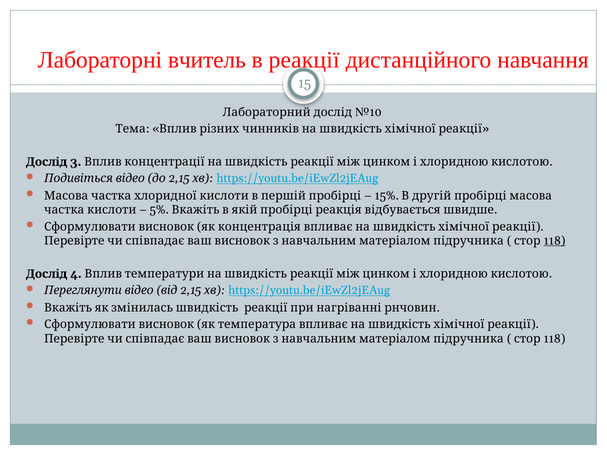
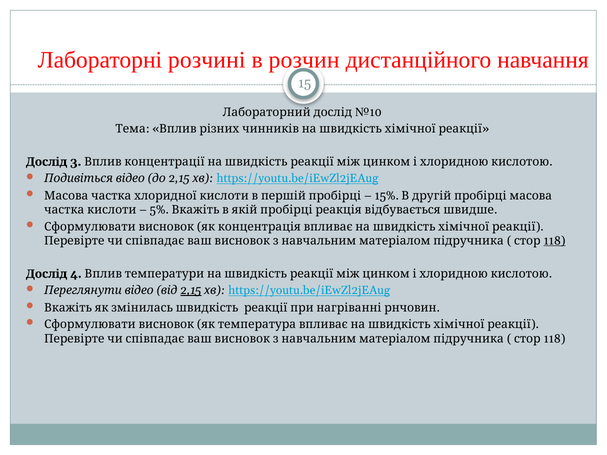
вчитель: вчитель -> розчині (207, 60)
реакції: реакції -> розчин (304, 60)
2,15 underline: none -> present (191, 291)
